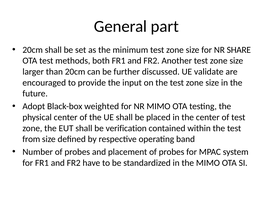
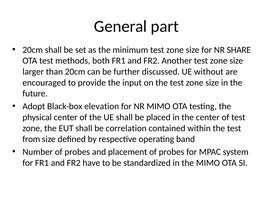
validate: validate -> without (209, 72)
weighted: weighted -> elevation (102, 106)
verification: verification -> correlation (126, 128)
